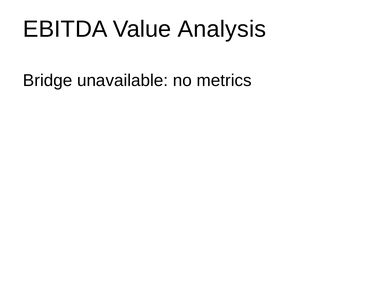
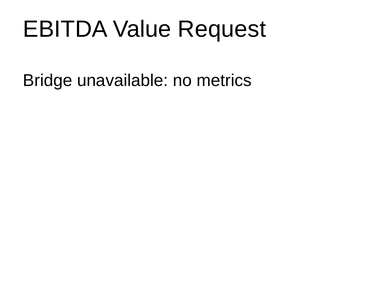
Analysis: Analysis -> Request (222, 29)
